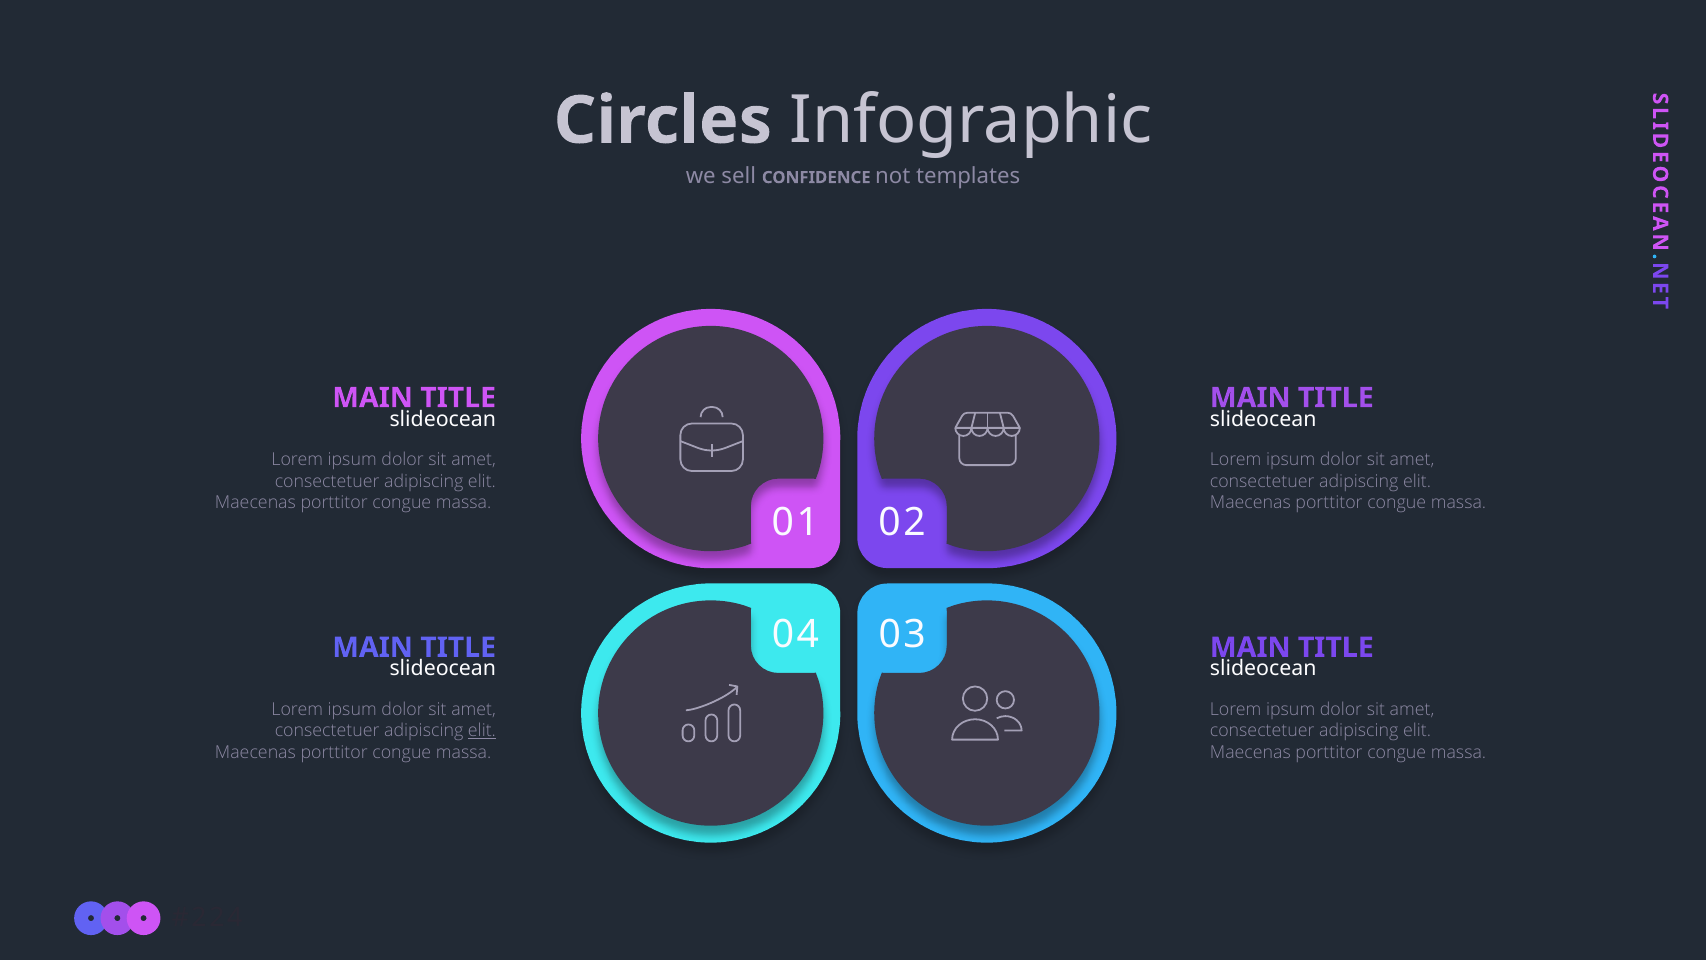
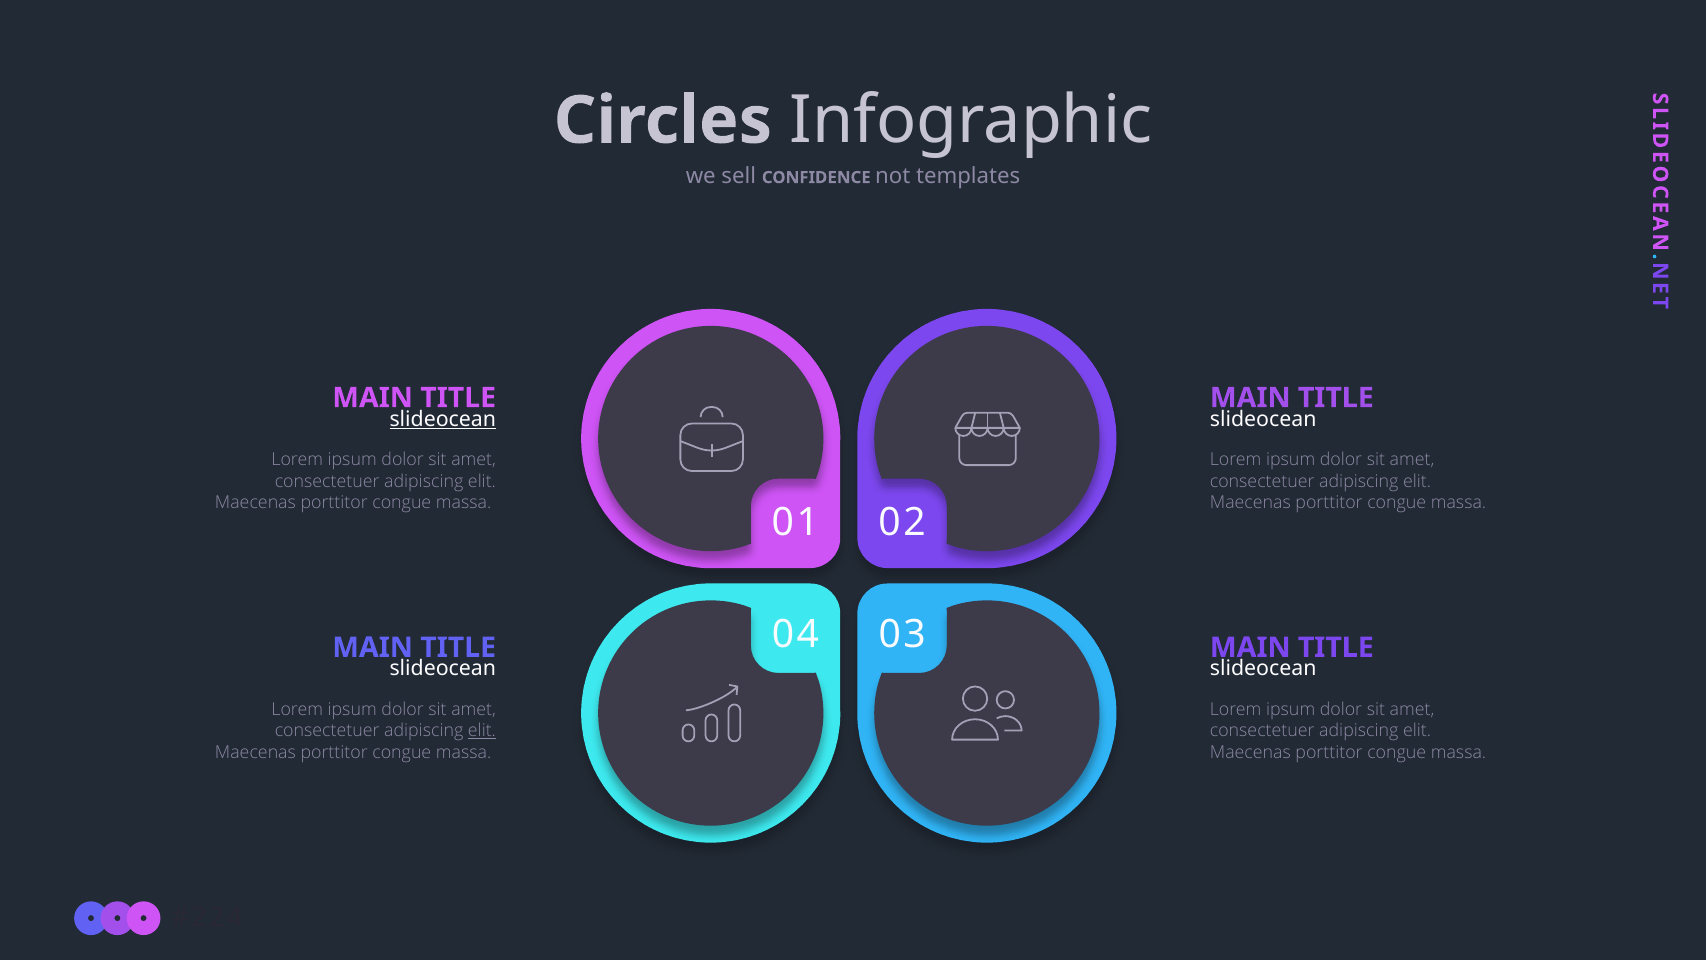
slideocean underline: none -> present (443, 419)
